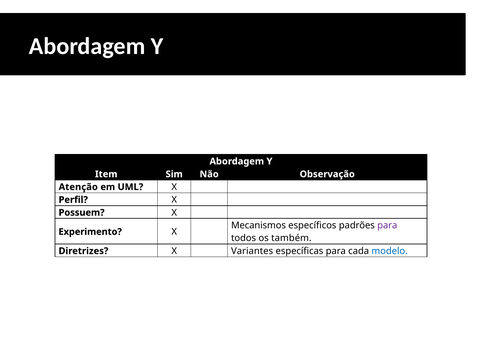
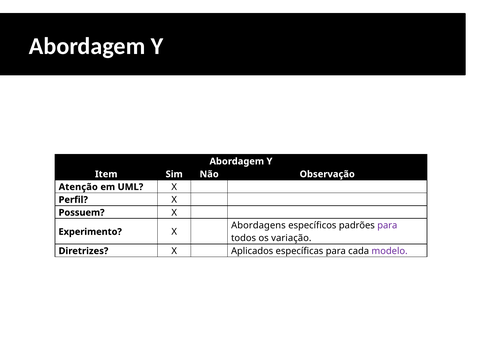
Mecanismos: Mecanismos -> Abordagens (258, 225)
também: também -> variação (291, 238)
Variantes: Variantes -> Aplicados (252, 251)
modelo colour: blue -> purple (390, 251)
